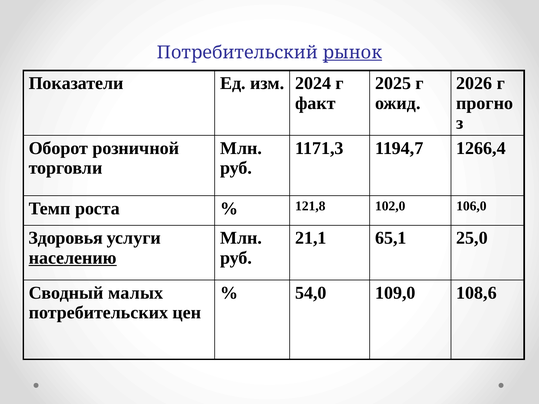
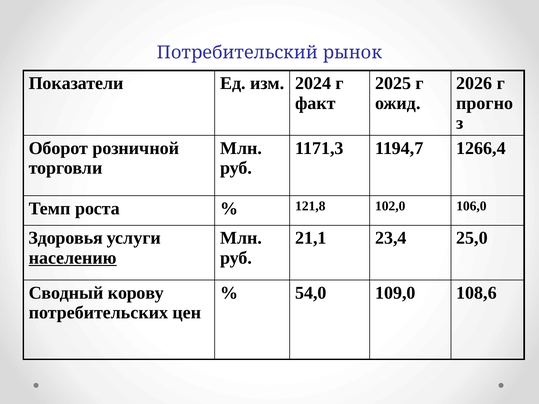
рынок underline: present -> none (352, 53)
65,1: 65,1 -> 23,4 (391, 238)
малых: малых -> корову (136, 293)
